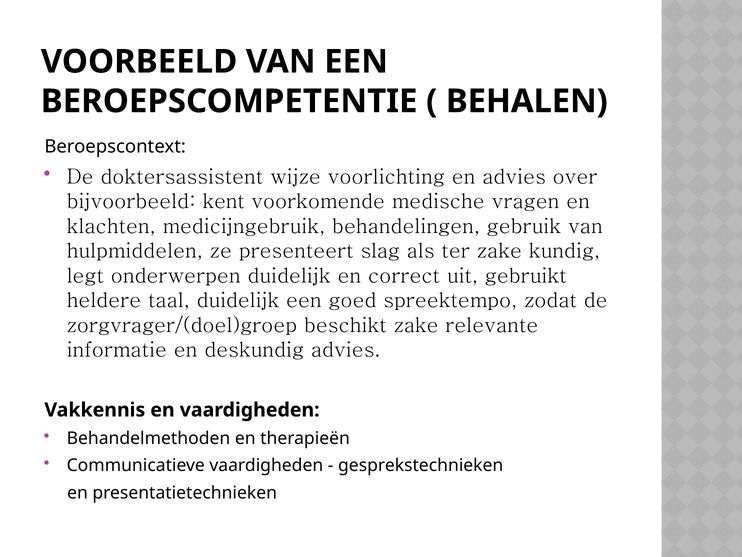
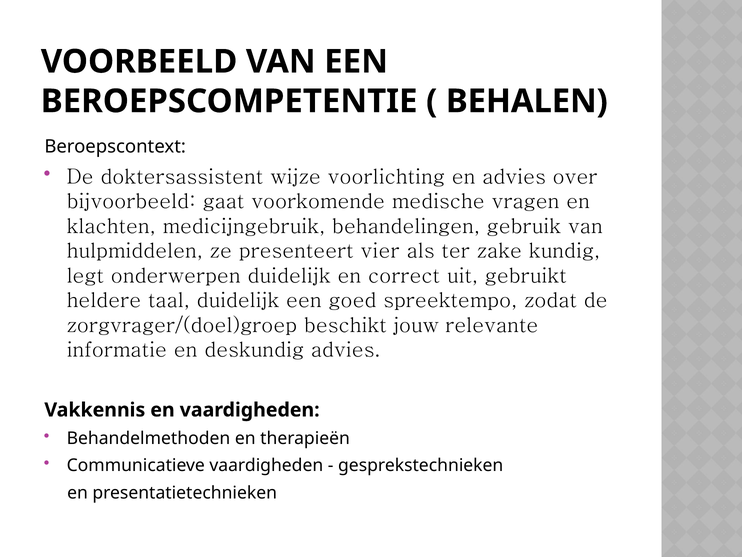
kent: kent -> gaat (224, 201)
slag: slag -> vier (380, 251)
beschikt zake: zake -> jouw (416, 325)
